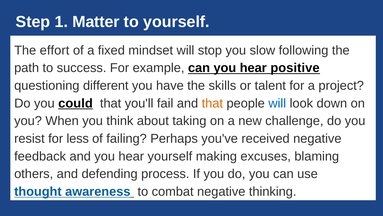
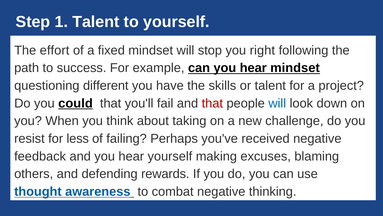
1 Matter: Matter -> Talent (96, 22)
slow: slow -> right (262, 50)
hear positive: positive -> mindset (295, 68)
that colour: orange -> red (212, 103)
process: process -> rewards (165, 174)
